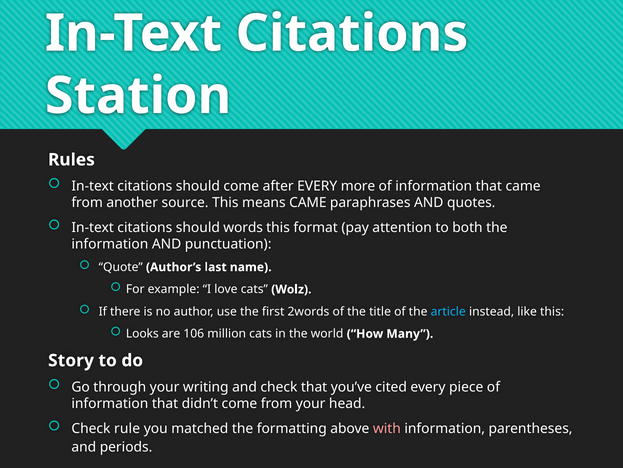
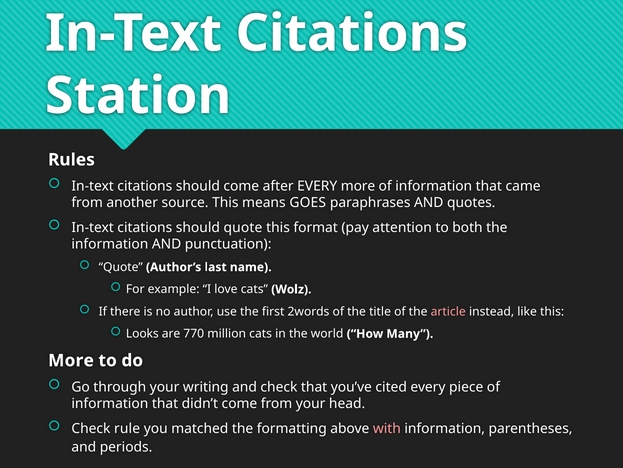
means CAME: CAME -> GOES (308, 202)
should words: words -> quote (243, 227)
article colour: light blue -> pink (448, 311)
106: 106 -> 770 (194, 333)
Story: Story -> More (71, 360)
